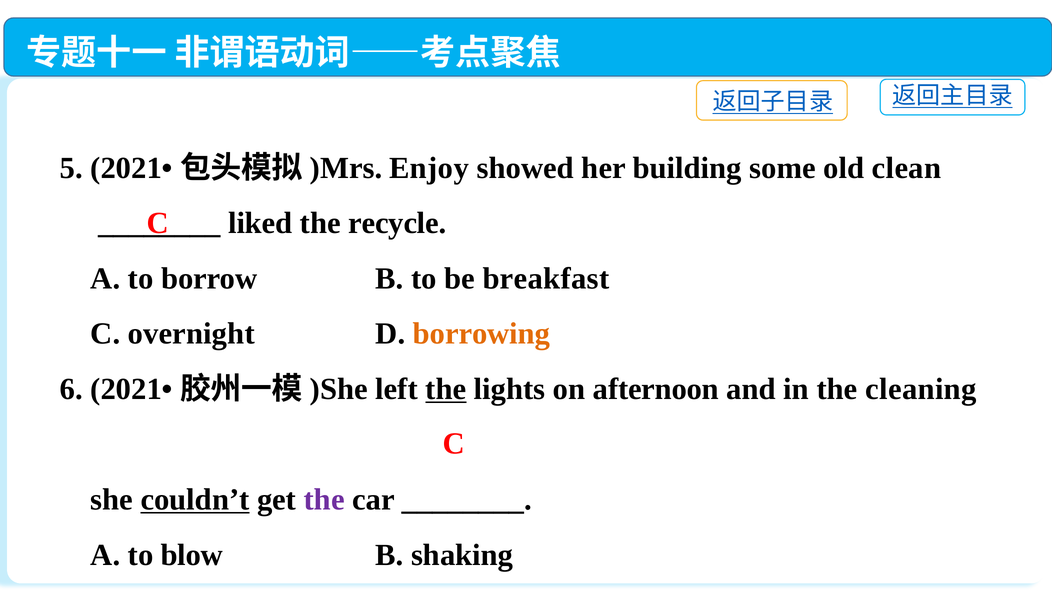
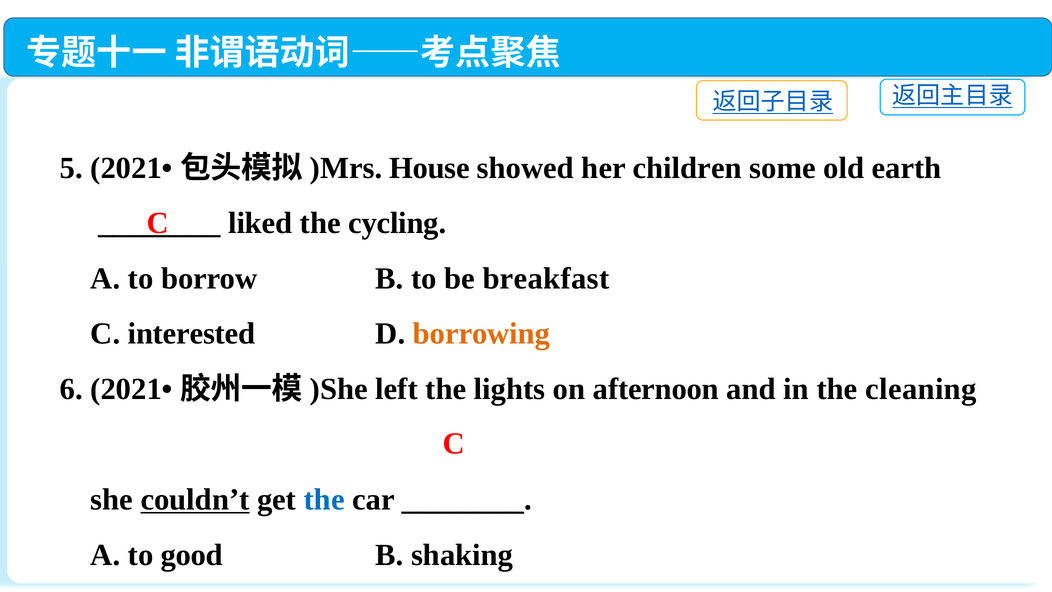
Enjoy: Enjoy -> House (429, 168)
building: building -> children (687, 168)
clean: clean -> earth (907, 168)
recycle: recycle -> cycling (397, 223)
overnight: overnight -> interested (191, 334)
the underline: present -> none (446, 389)
the colour: purple -> blue (324, 499)
blow: blow -> good (192, 555)
